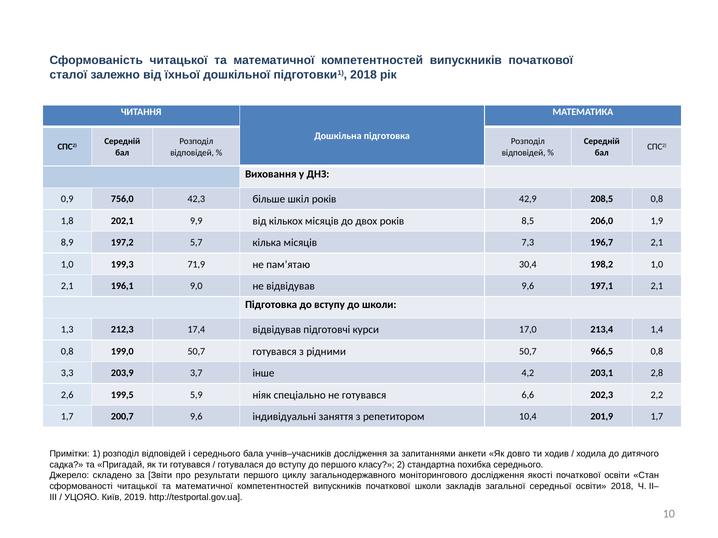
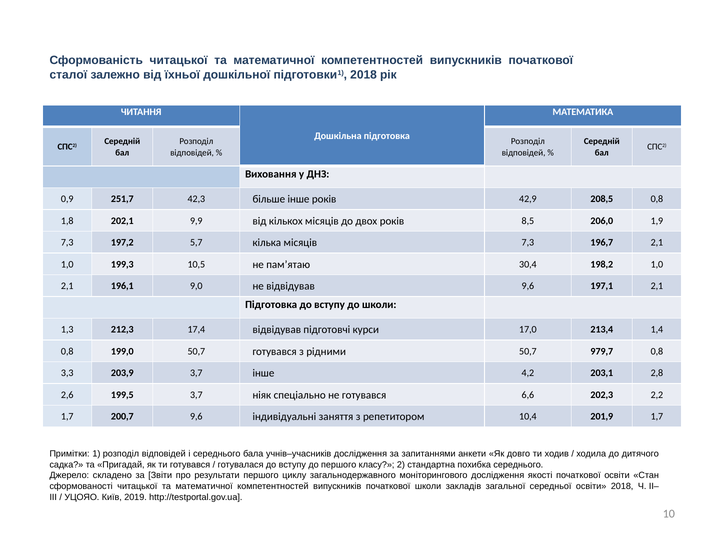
756,0: 756,0 -> 251,7 (122, 199)
більше шкіл: шкіл -> інше (298, 199)
8,9: 8,9 -> 7,3 (67, 243)
71,9: 71,9 -> 10,5 (196, 265)
966,5: 966,5 -> 979,7 (602, 352)
199,5 5,9: 5,9 -> 3,7 (196, 395)
